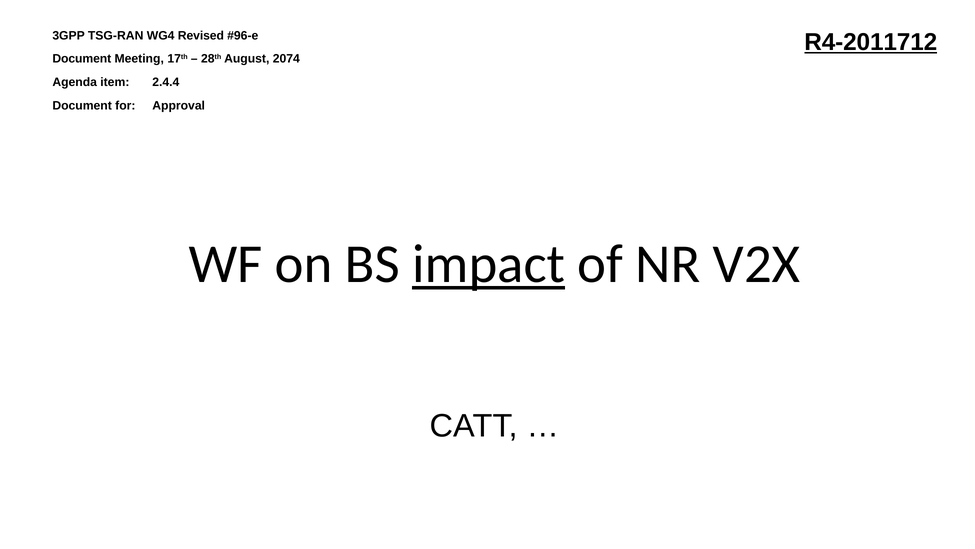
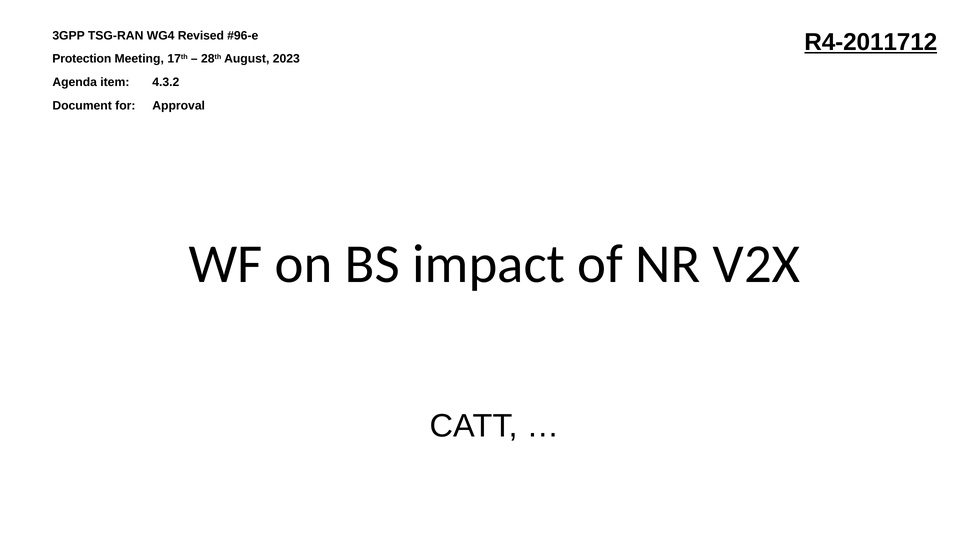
Document: Document -> Protection (82, 59)
2074: 2074 -> 2023 (286, 59)
2.4.4: 2.4.4 -> 4.3.2 (166, 82)
impact underline: present -> none (489, 264)
